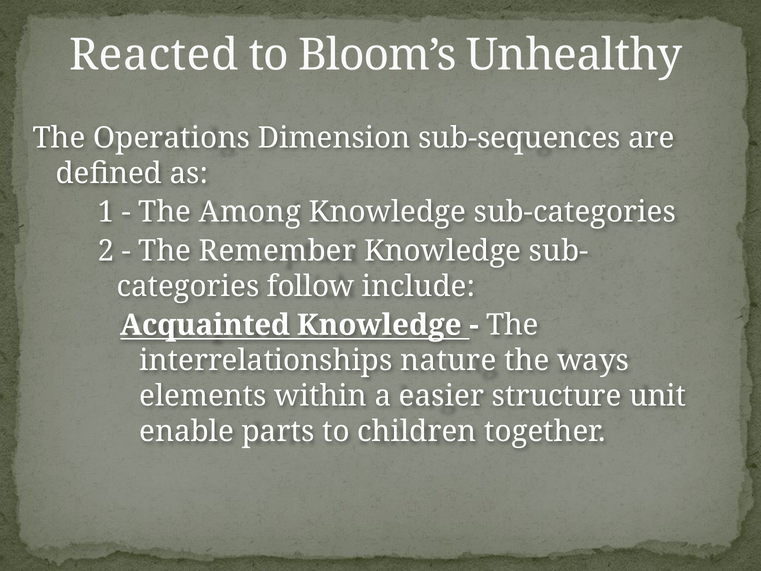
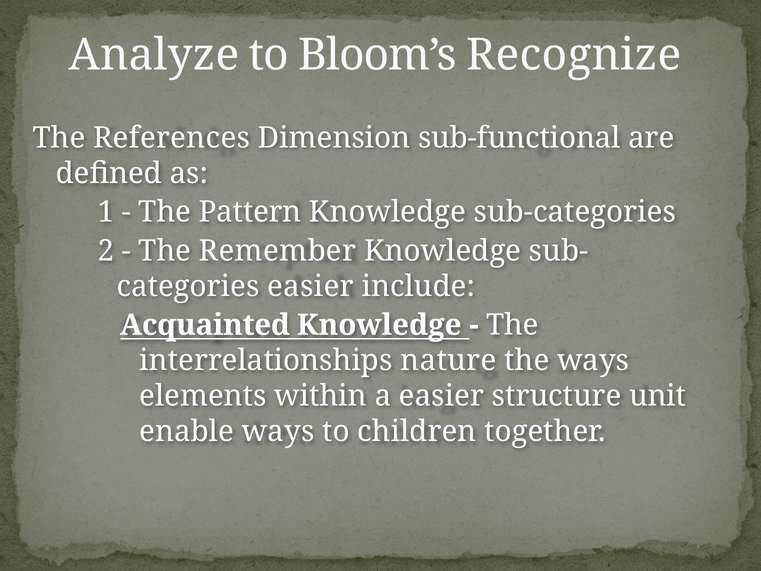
Reacted: Reacted -> Analyze (154, 55)
Unhealthy: Unhealthy -> Recognize (574, 55)
Operations: Operations -> References (172, 138)
sub-sequences: sub-sequences -> sub-functional (519, 138)
Among: Among -> Pattern (250, 212)
follow: follow -> easier (310, 286)
enable parts: parts -> ways (278, 432)
